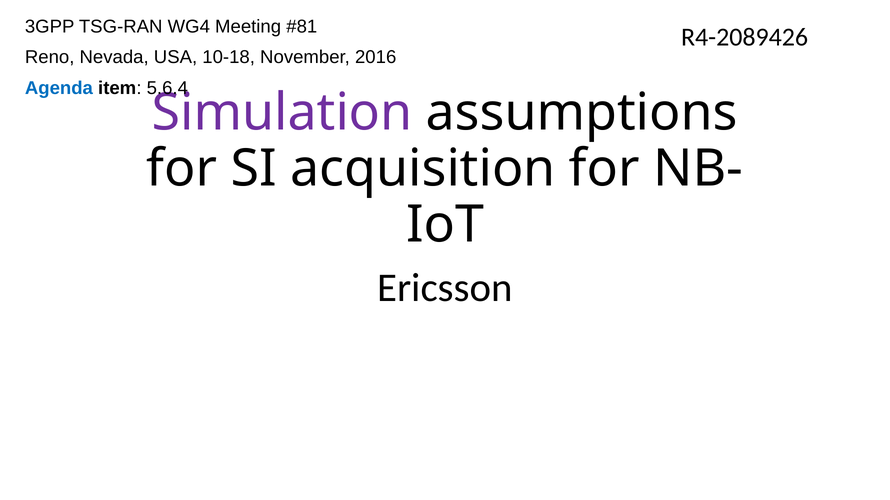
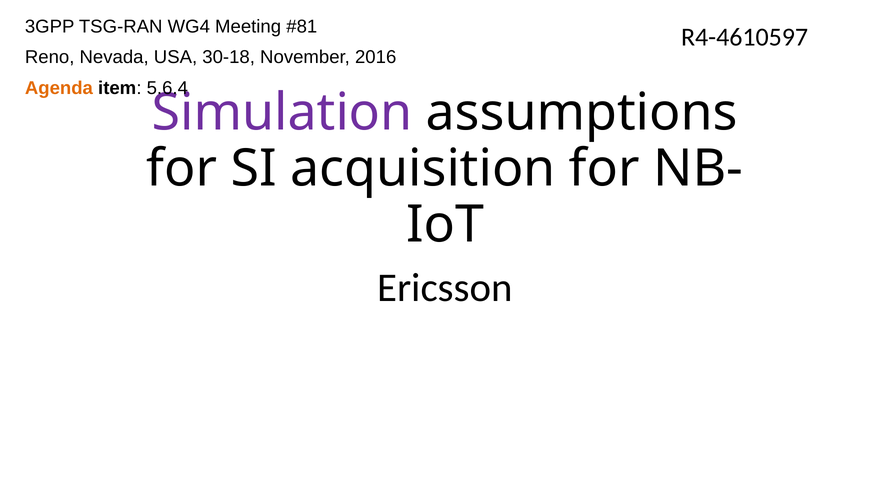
R4-2089426: R4-2089426 -> R4-4610597 (745, 37)
10-18: 10-18 -> 30-18 (229, 57)
Agenda colour: blue -> orange (59, 88)
